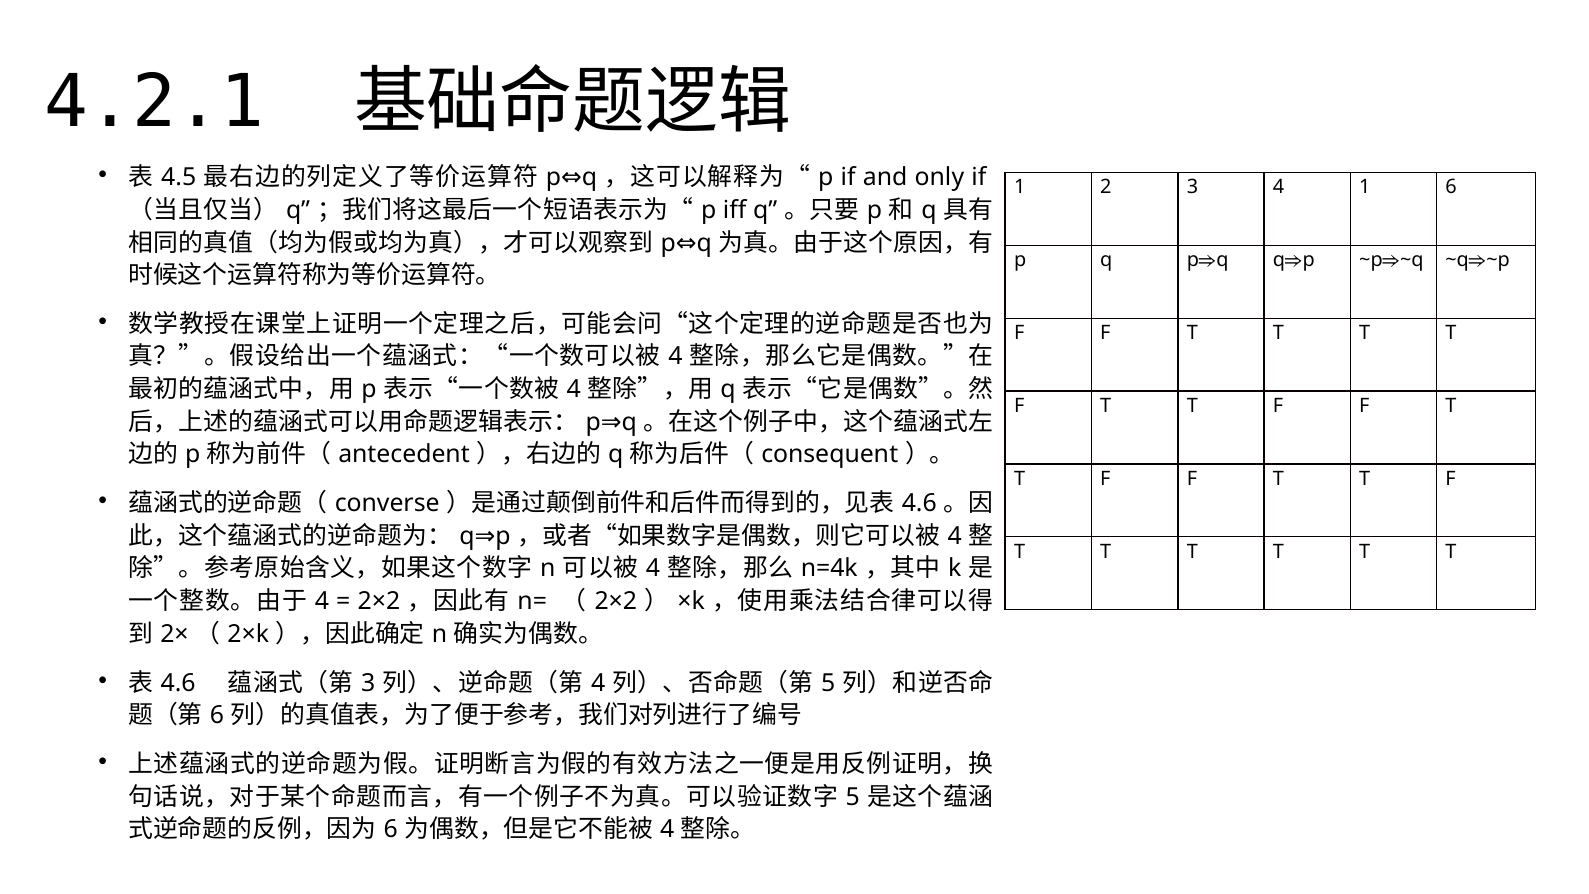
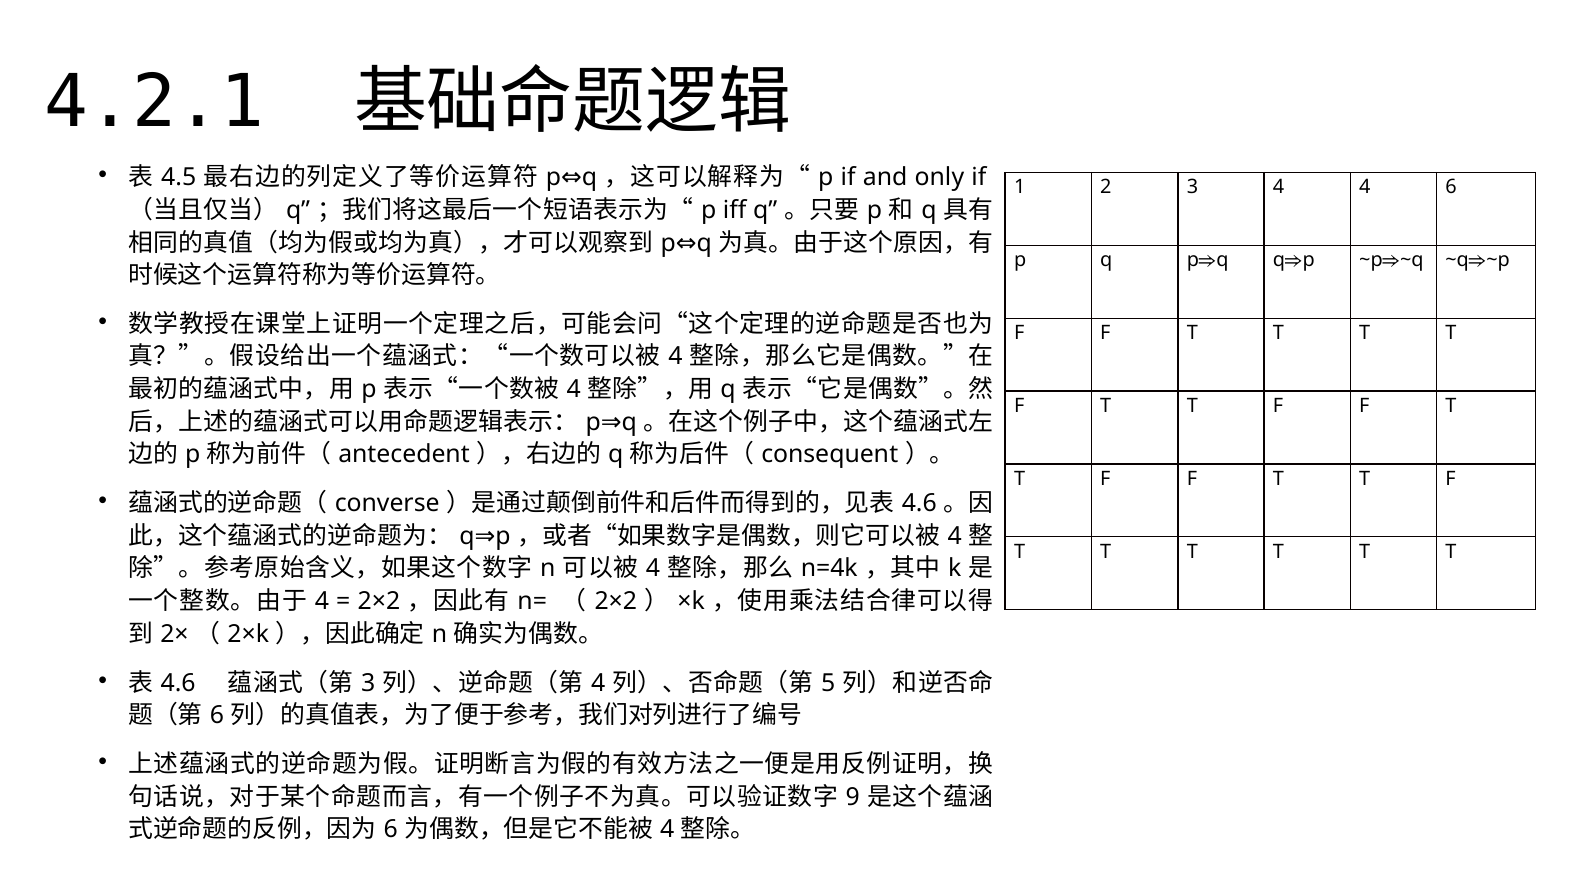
4 1: 1 -> 4 (1365, 187)
5: 5 -> 9 (853, 797)
